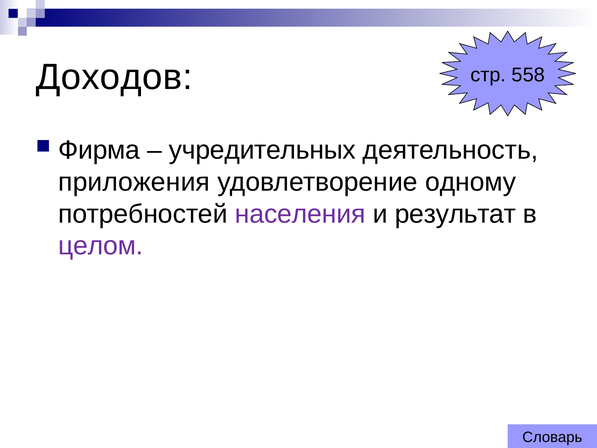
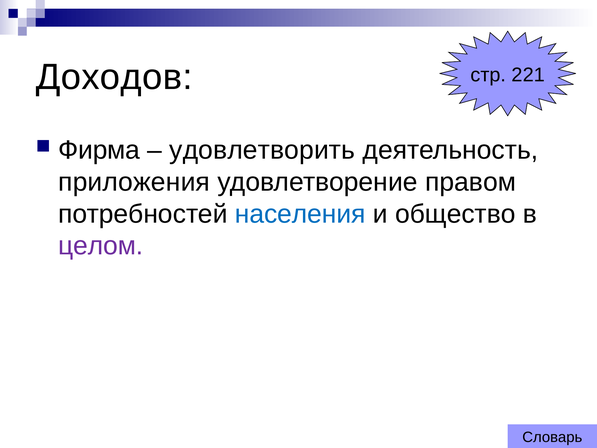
558: 558 -> 221 (528, 75)
учредительных: учредительных -> удовлетворить (262, 150)
одному: одному -> правом (471, 182)
населения colour: purple -> blue (300, 214)
результат: результат -> общество (455, 214)
